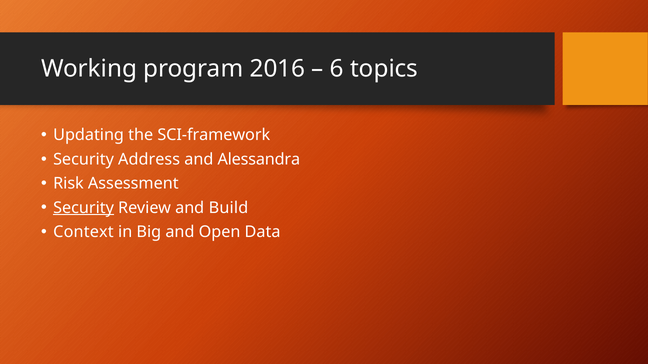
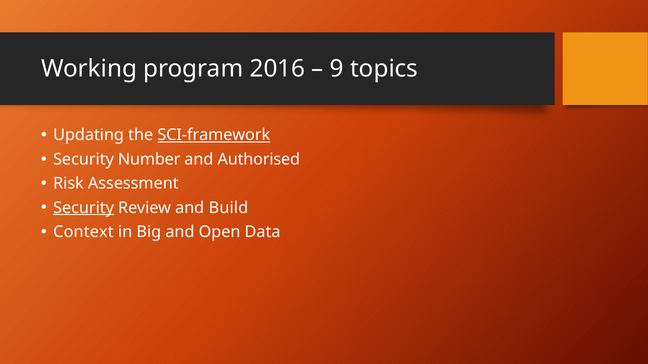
6: 6 -> 9 (337, 69)
SCI-framework underline: none -> present (214, 135)
Address: Address -> Number (149, 160)
Alessandra: Alessandra -> Authorised (259, 160)
